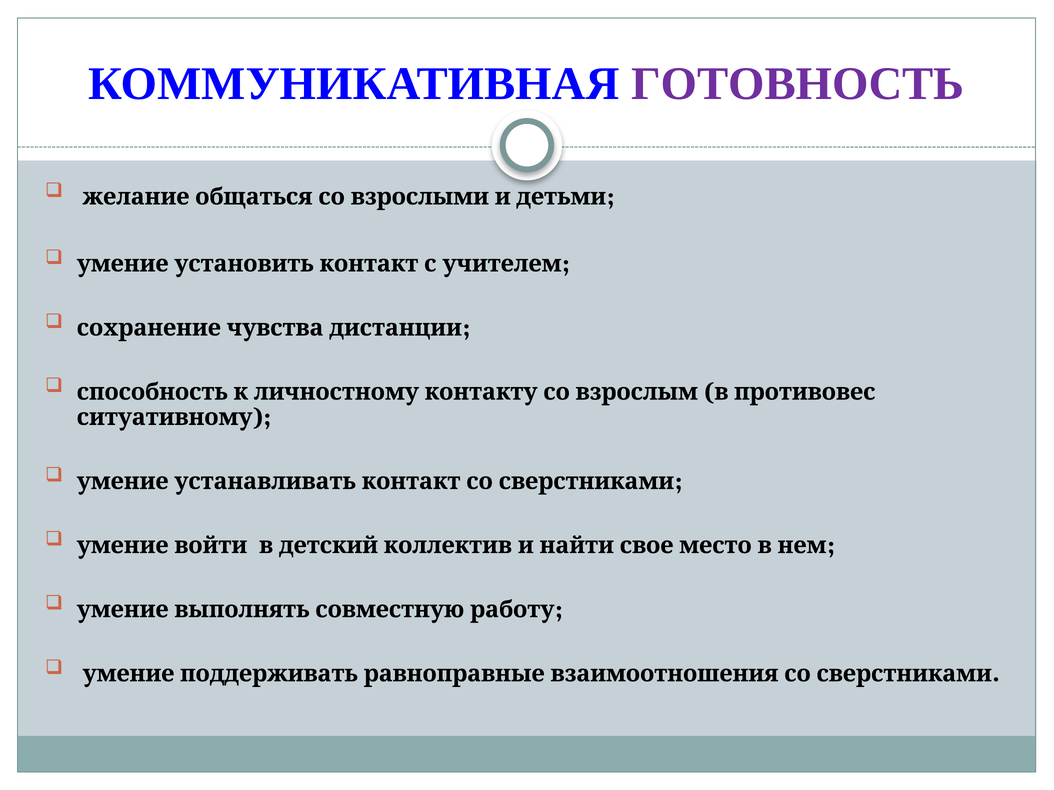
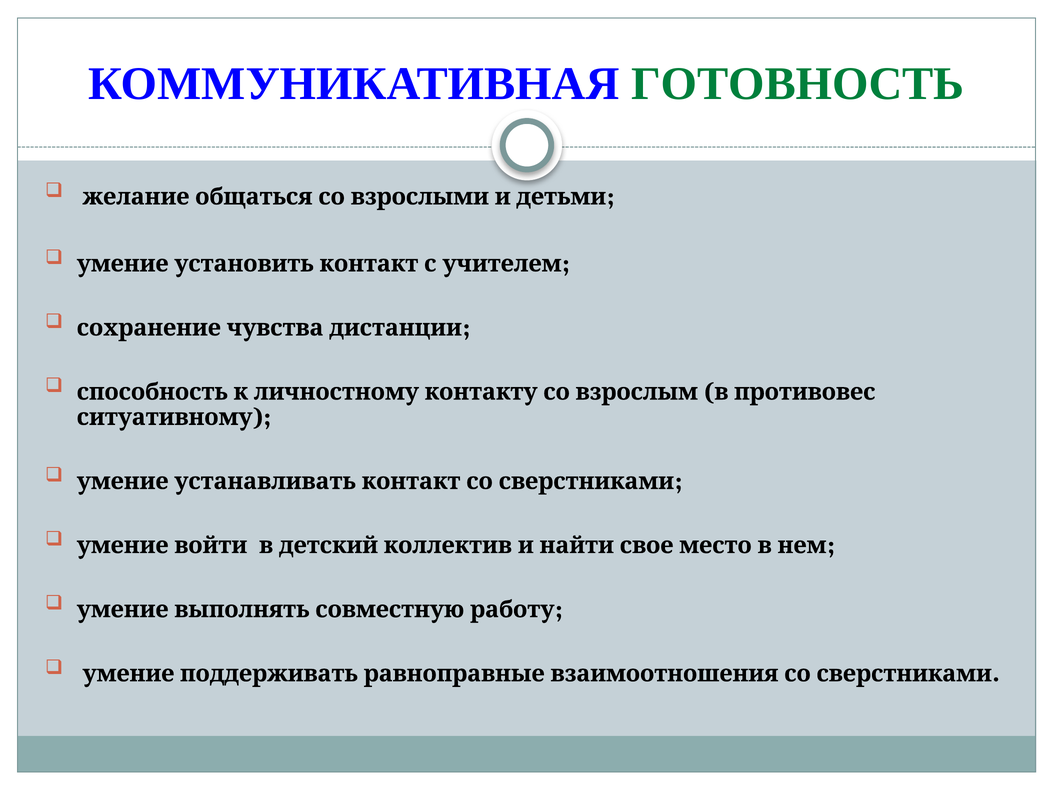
ГОТОВНОСТЬ colour: purple -> green (798, 84)
